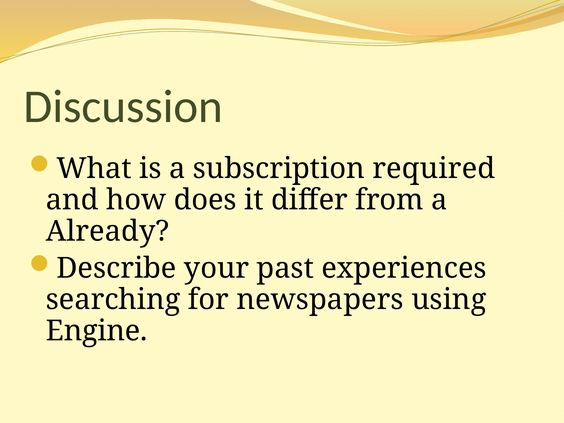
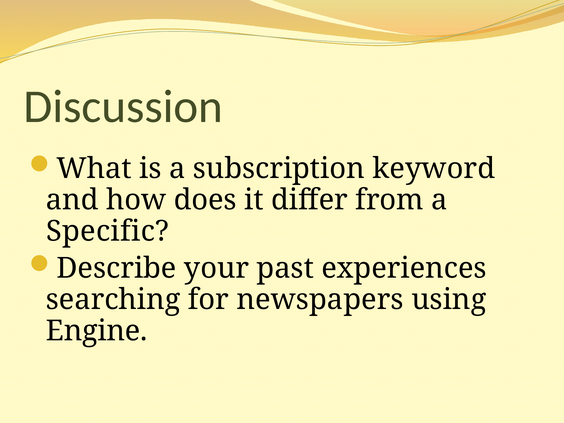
required: required -> keyword (434, 169)
Already: Already -> Specific (108, 231)
